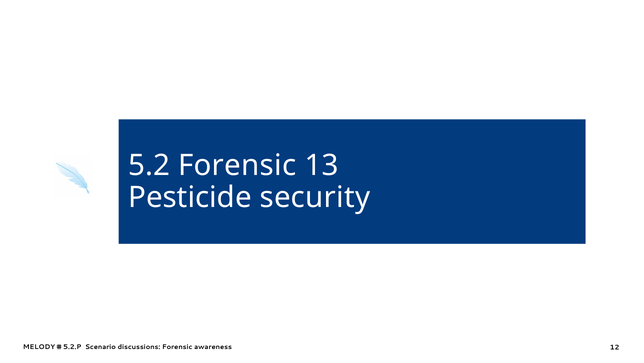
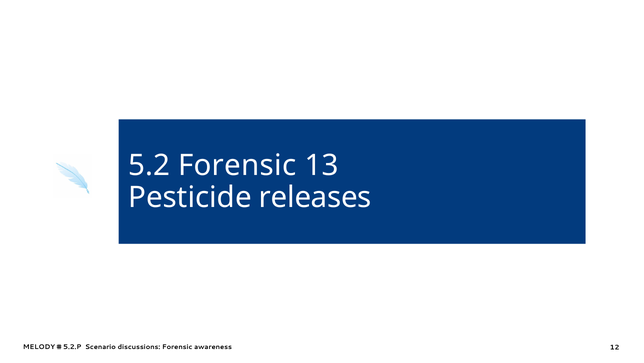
security: security -> releases (315, 197)
